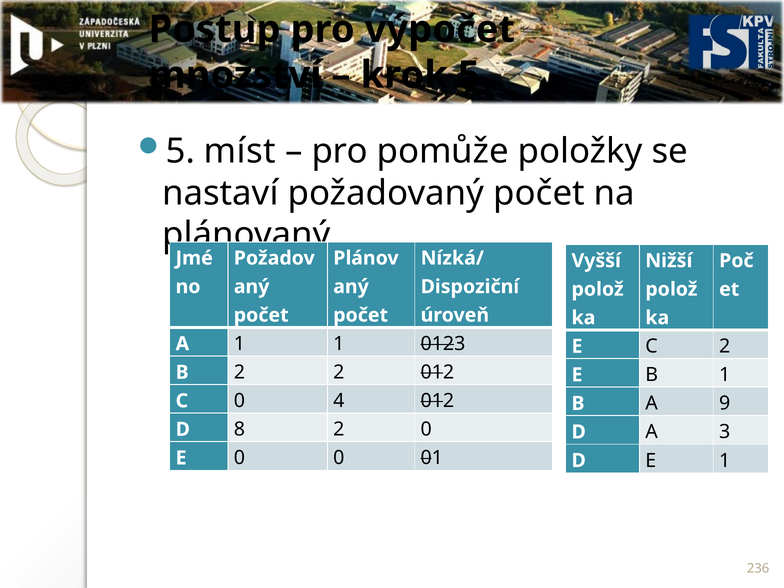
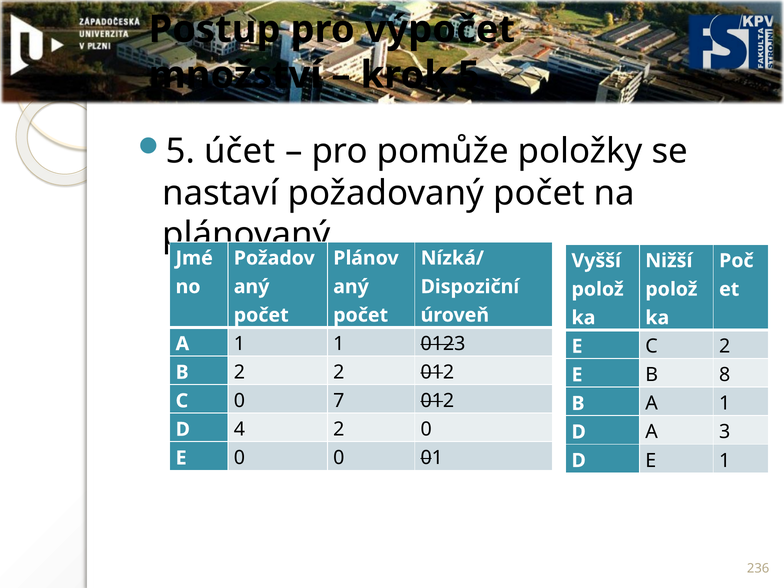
míst: míst -> účet (240, 151)
B 1: 1 -> 8 (725, 375)
4: 4 -> 7 (339, 401)
9: 9 -> 1 (725, 403)
8: 8 -> 4 (239, 429)
